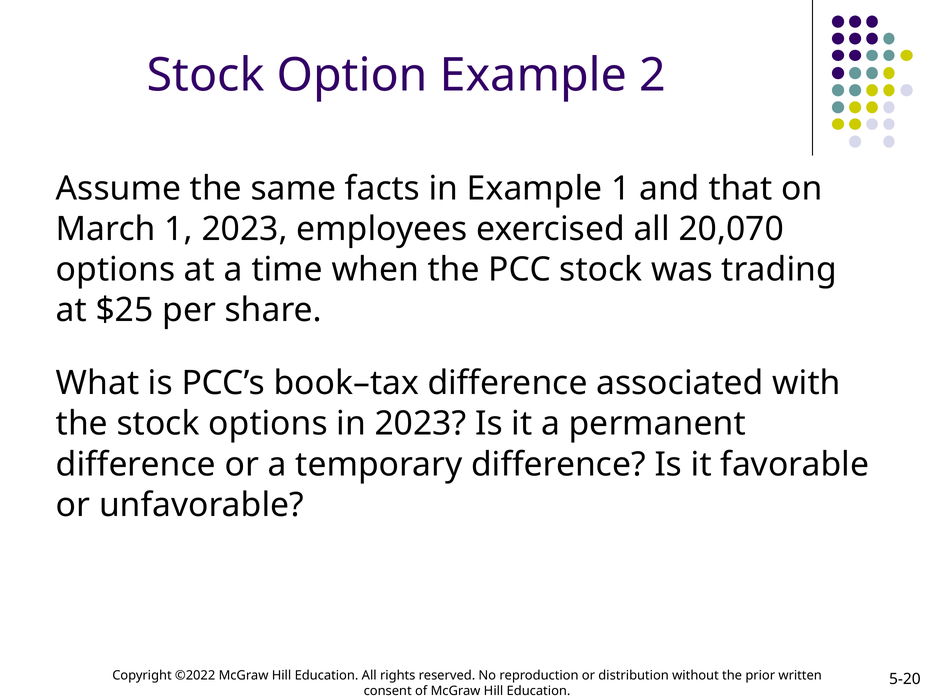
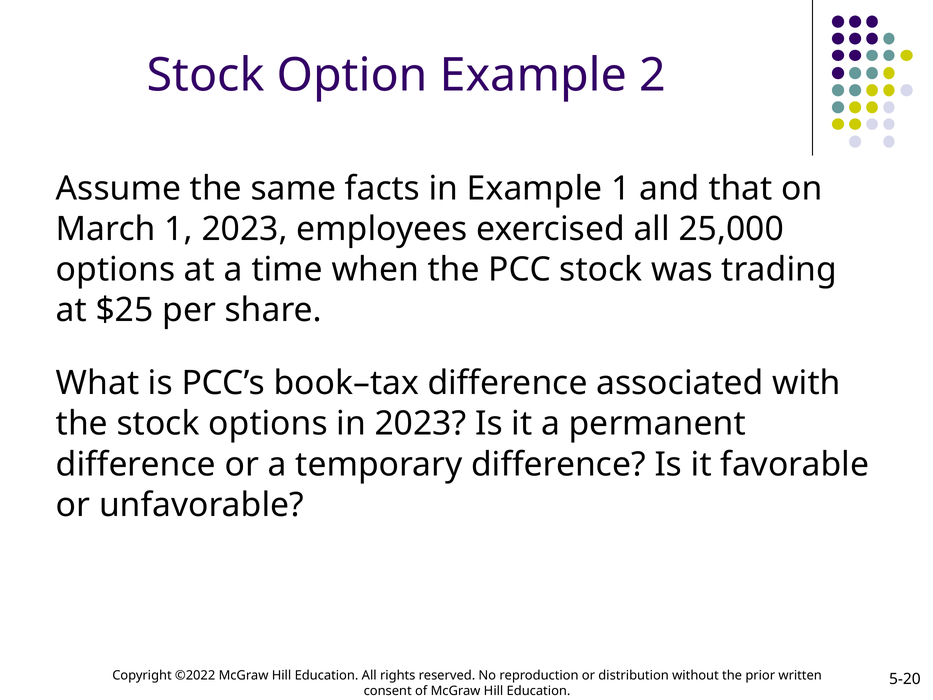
20,070: 20,070 -> 25,000 (731, 229)
